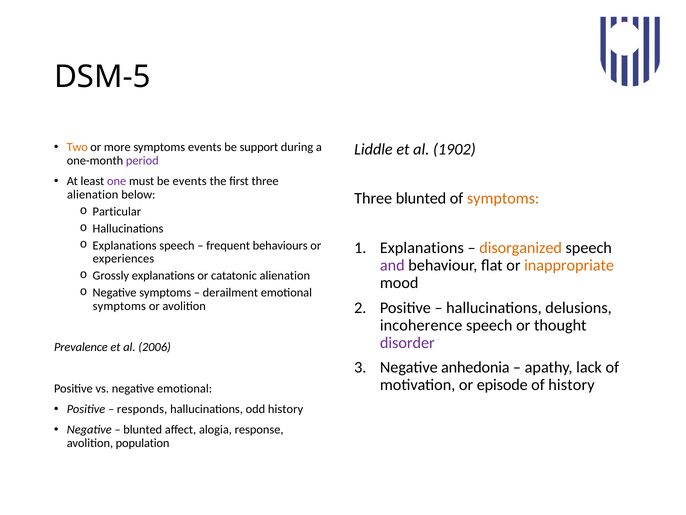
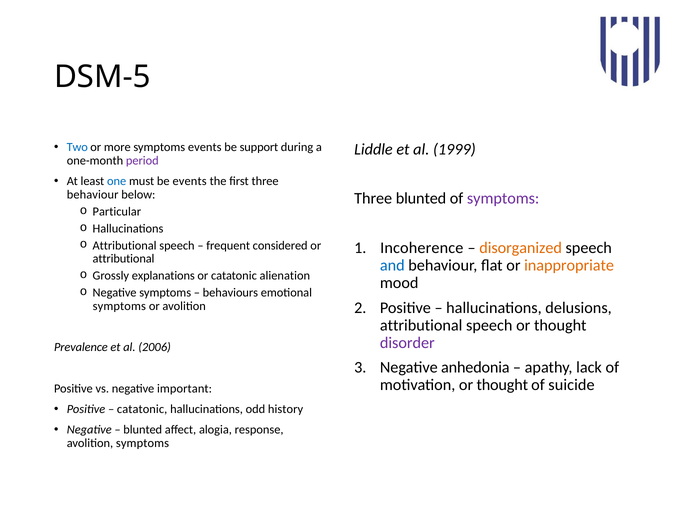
Two colour: orange -> blue (77, 147)
1902: 1902 -> 1999 (454, 149)
one colour: purple -> blue (117, 181)
alienation: alienation -> behaviour (93, 194)
symptoms colour: orange -> purple (503, 198)
Explanations: Explanations -> Attributional (125, 245)
behaviours: behaviours -> considered (280, 245)
Explanations: Explanations -> Incoherence (422, 248)
experiences: experiences -> attributional (124, 259)
and colour: purple -> blue (392, 265)
derailment: derailment -> behaviours (230, 293)
incoherence: incoherence -> attributional (421, 325)
motivation or episode: episode -> thought (502, 385)
of history: history -> suicide (571, 385)
negative emotional: emotional -> important (185, 388)
responds: responds -> catatonic (142, 409)
avolition population: population -> symptoms (142, 443)
